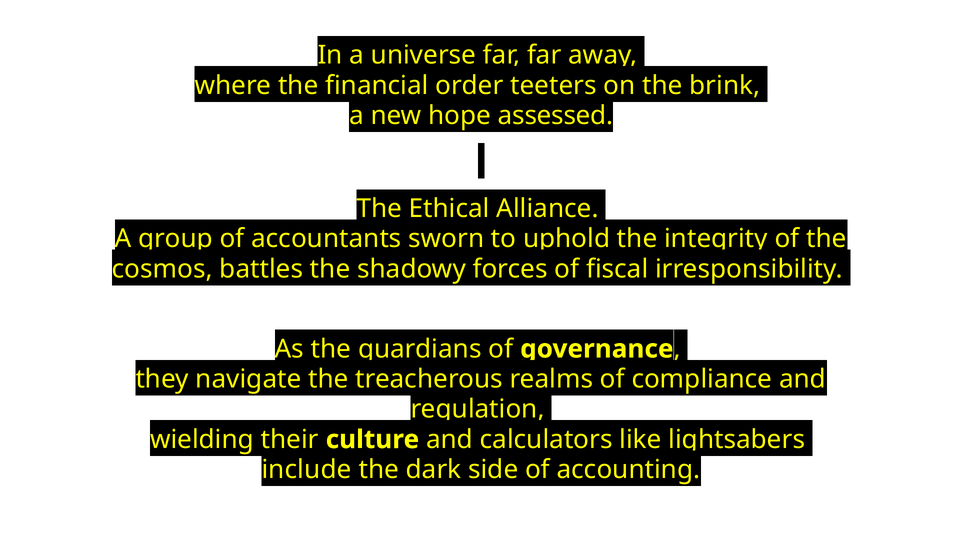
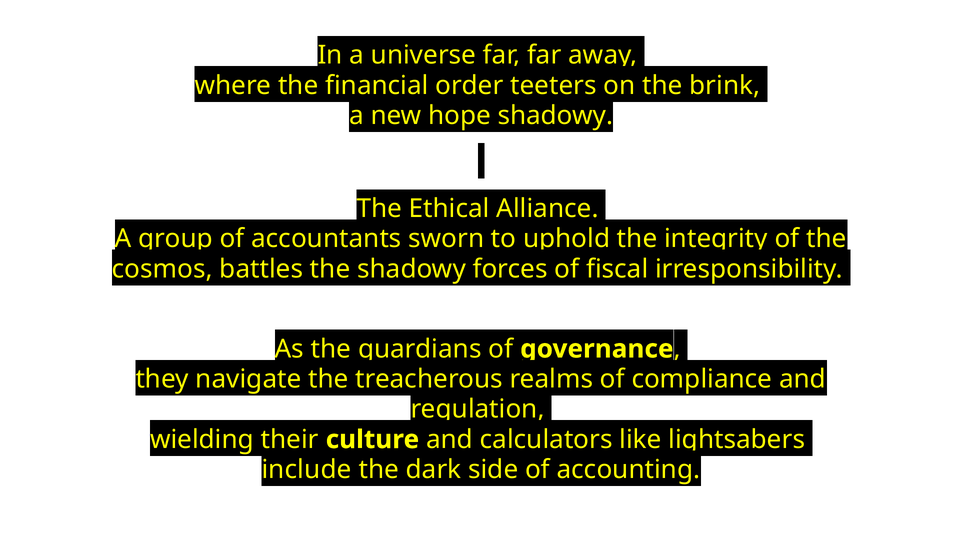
hope assessed: assessed -> shadowy (556, 116)
